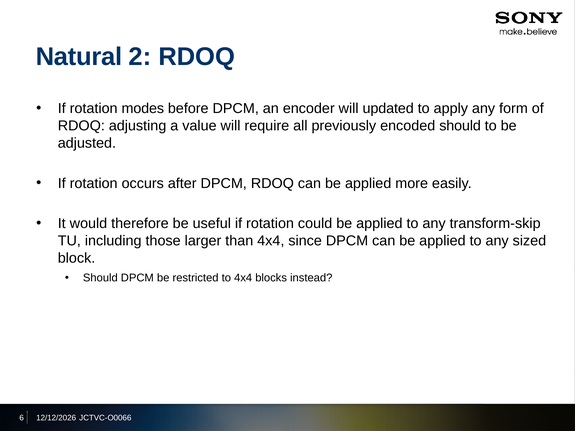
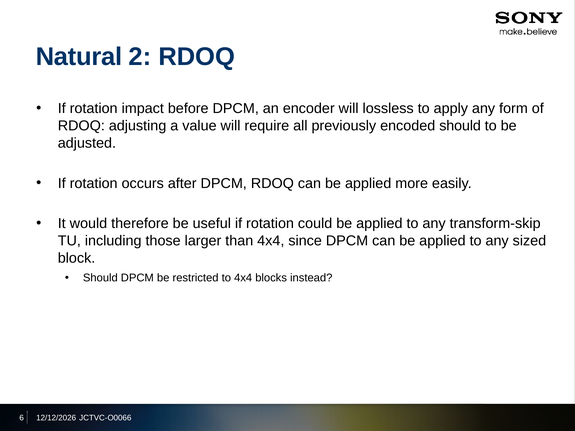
modes: modes -> impact (143, 109)
updated: updated -> lossless (388, 109)
